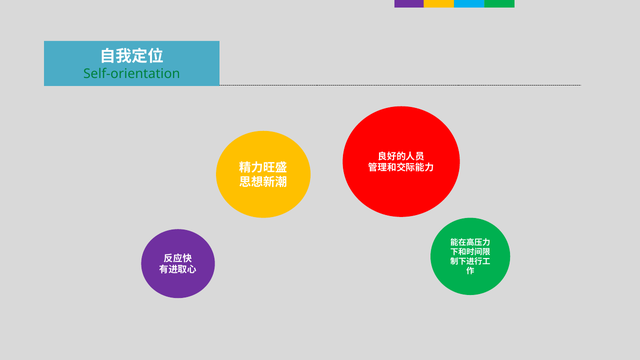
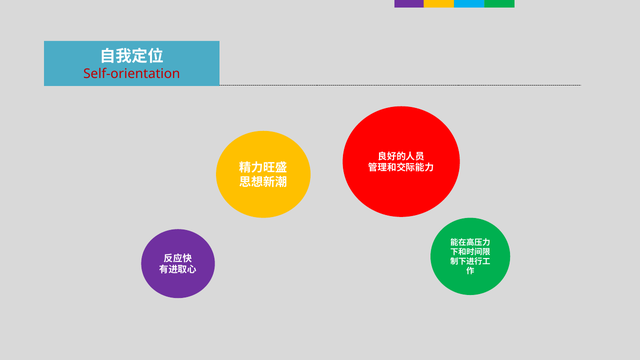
Self-orientation colour: green -> red (132, 74)
